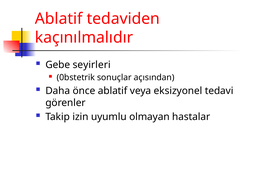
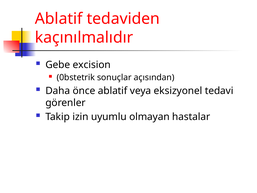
seyirleri: seyirleri -> excision (92, 65)
